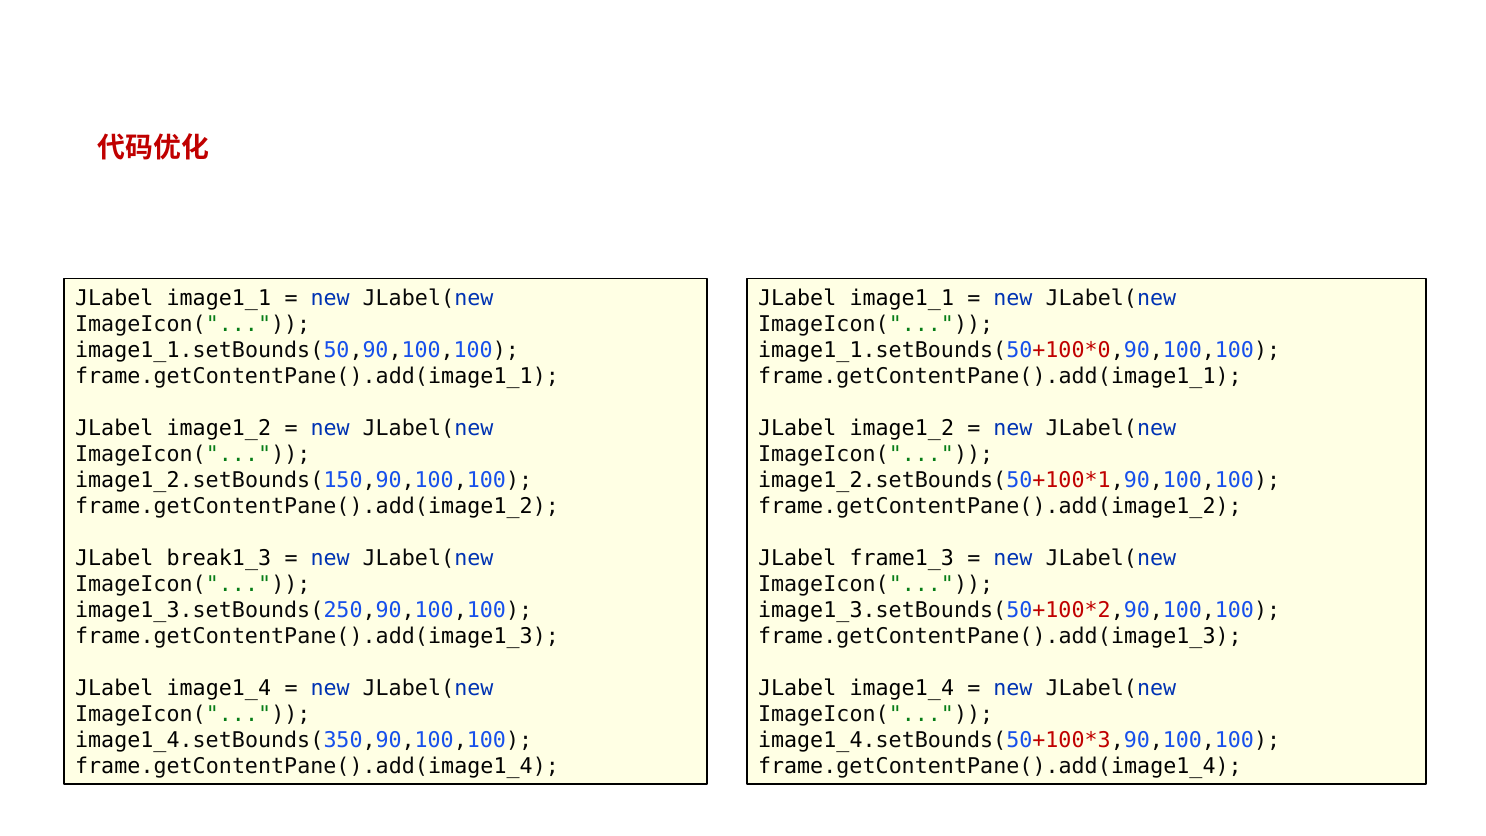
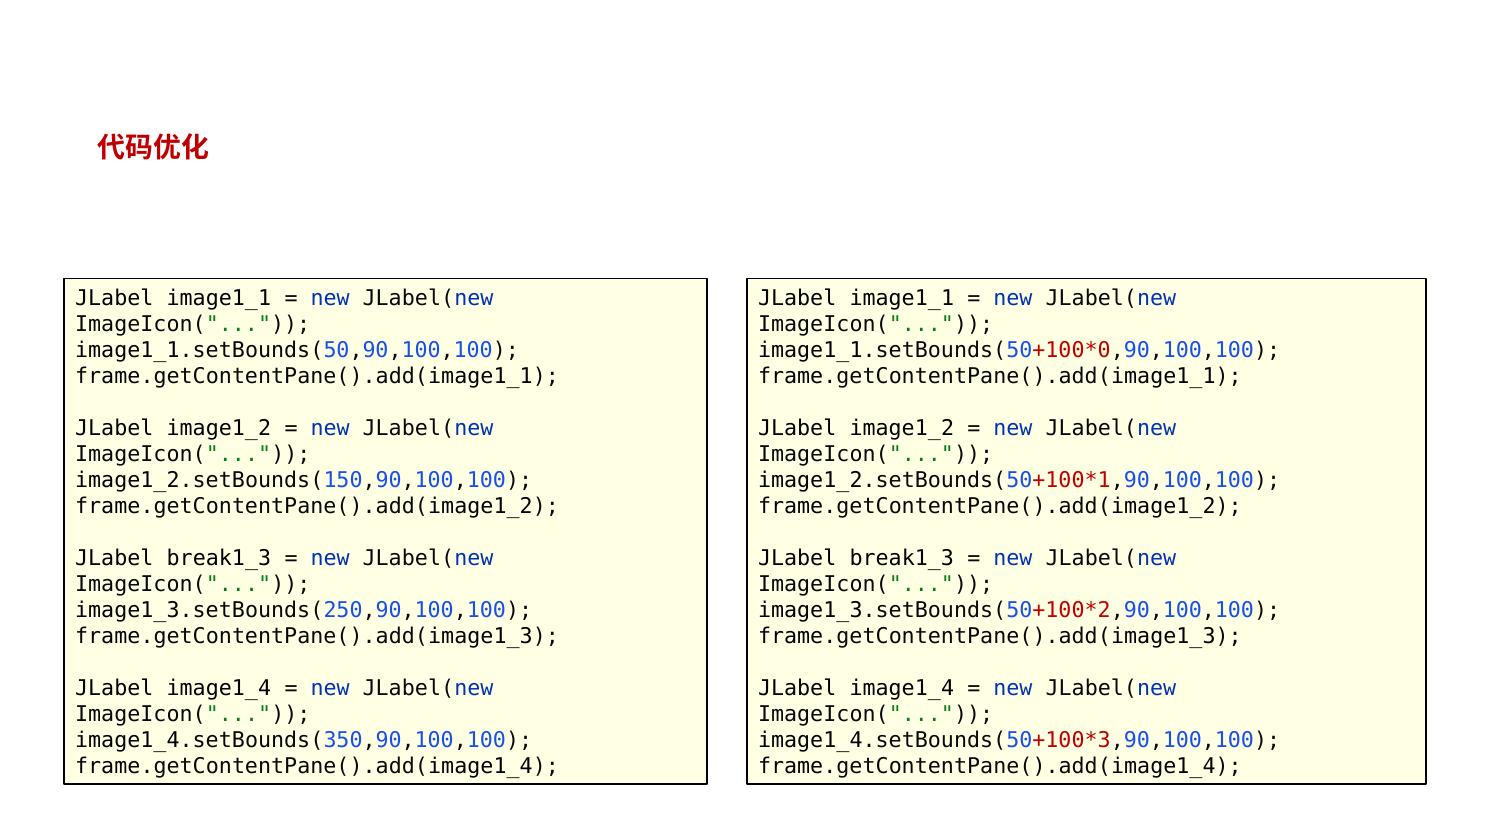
frame1_3: frame1_3 -> break1_3 (902, 559)
